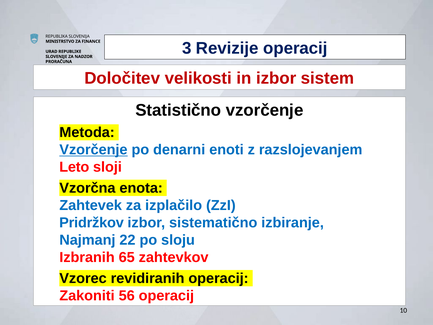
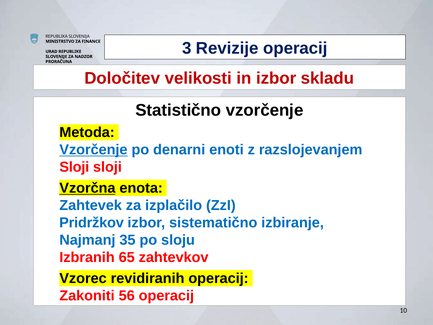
sistem: sistem -> skladu (328, 78)
Leto: Leto -> Sloji (74, 167)
Vzorčna underline: none -> present (87, 188)
22: 22 -> 35 (127, 240)
